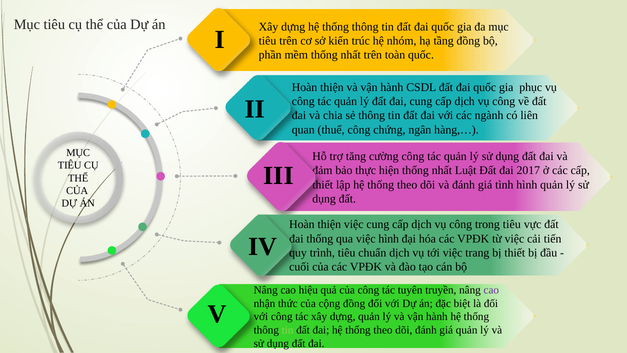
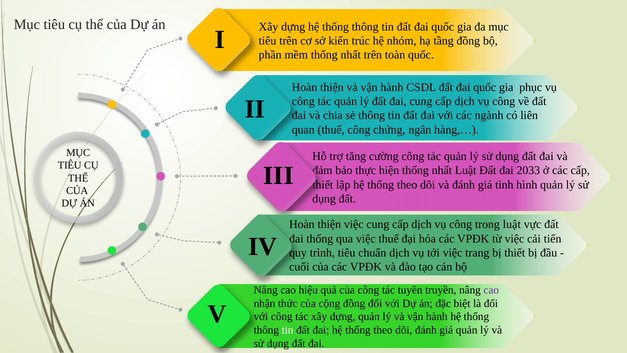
2017: 2017 -> 2033 (528, 170)
trong tiêu: tiêu -> luật (512, 224)
việc hình: hình -> thuế (389, 239)
tin colour: light green -> white (288, 330)
